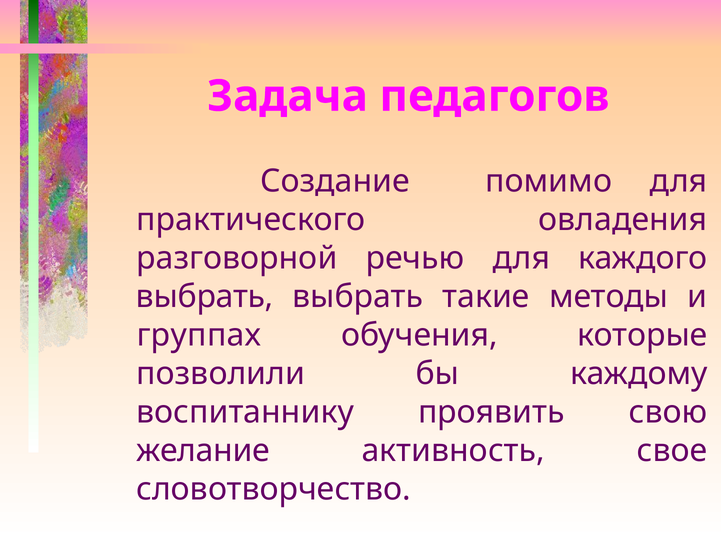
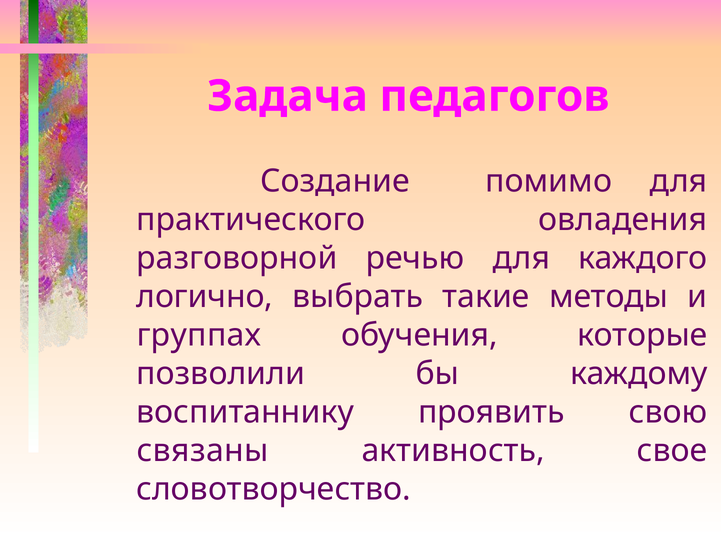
выбрать: выбрать -> логично (205, 297)
желание: желание -> связаны (203, 451)
